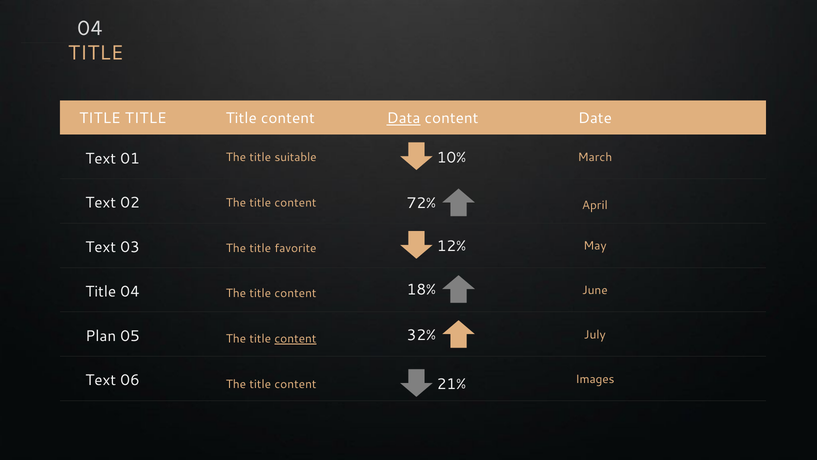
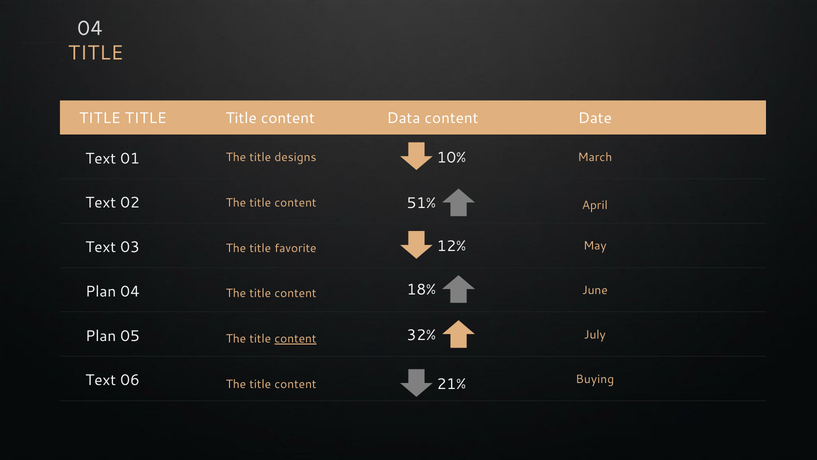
Data underline: present -> none (404, 118)
suitable: suitable -> designs (295, 157)
72%: 72% -> 51% (421, 203)
Title: Title -> Plan (101, 291)
Images: Images -> Buying (595, 379)
